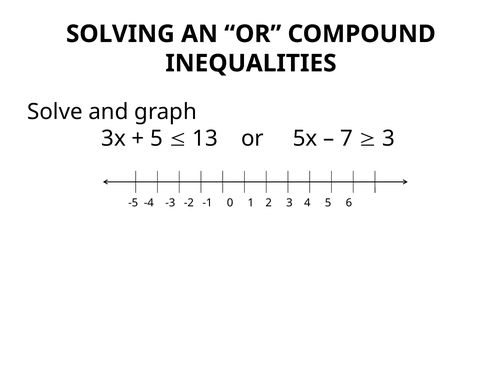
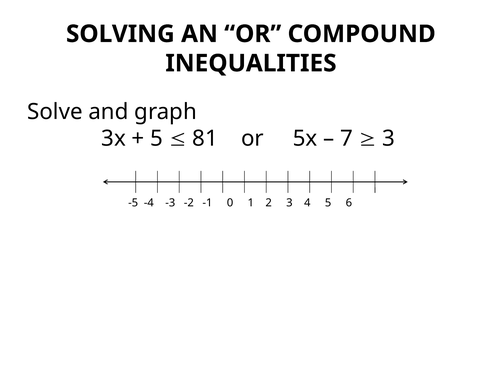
13: 13 -> 81 (205, 138)
